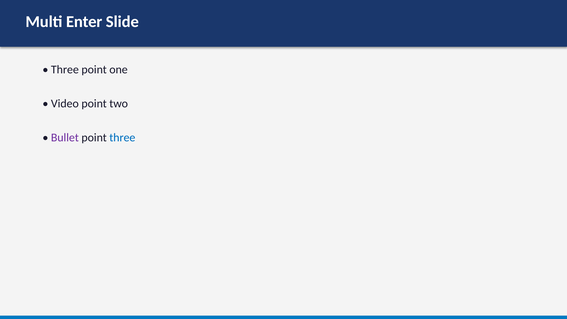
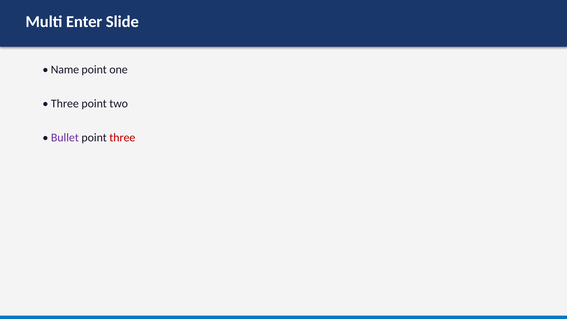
Three: Three -> Name (65, 70)
Video: Video -> Three (65, 104)
three colour: blue -> red (122, 138)
